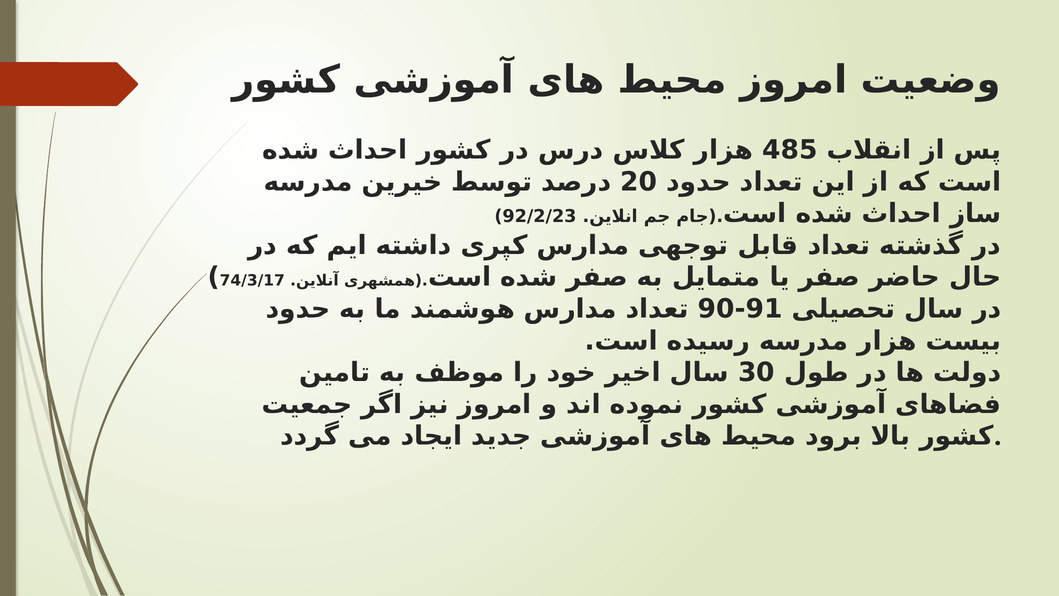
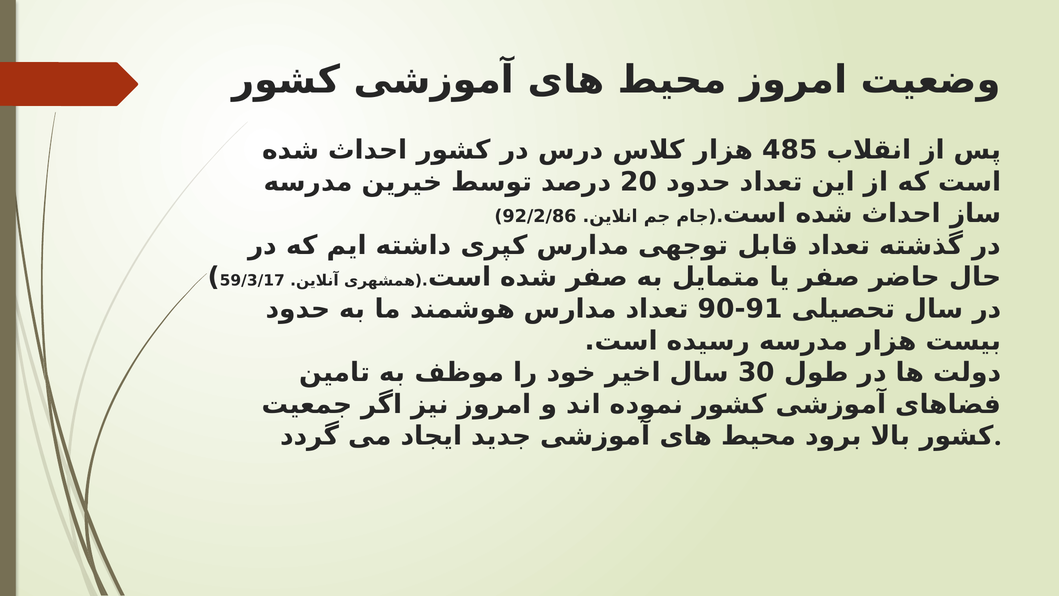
92/2/23: 92/2/23 -> 92/2/86 (540, 216)
74/3/17: 74/3/17 -> 59/3/17 (252, 281)
